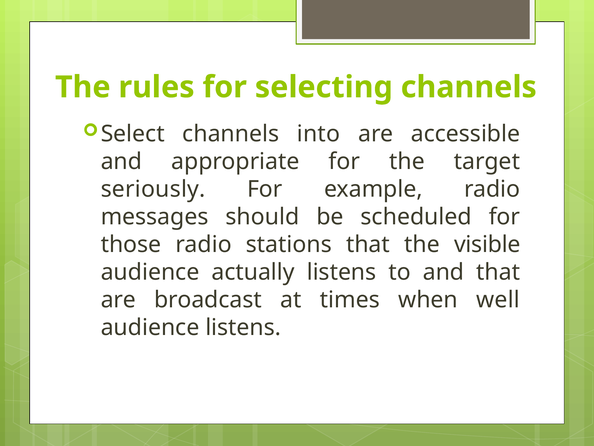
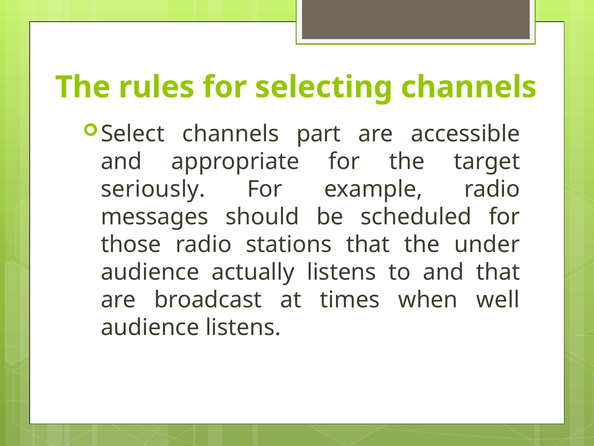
into: into -> part (319, 134)
visible: visible -> under (487, 244)
